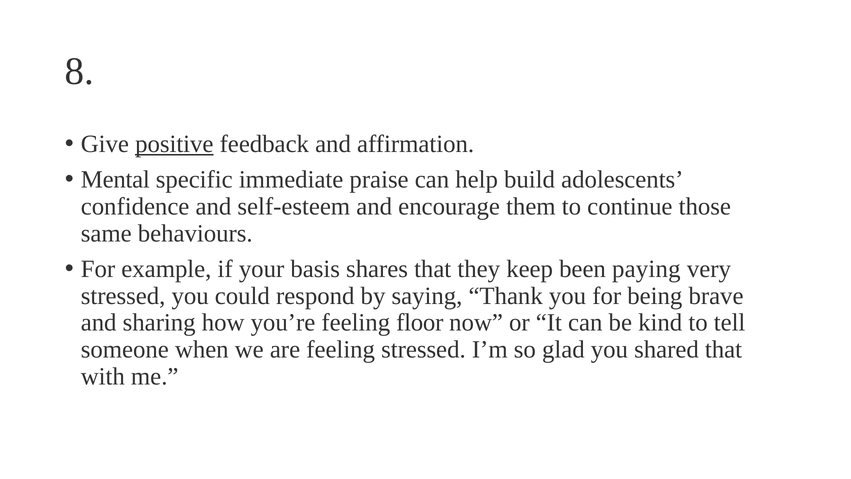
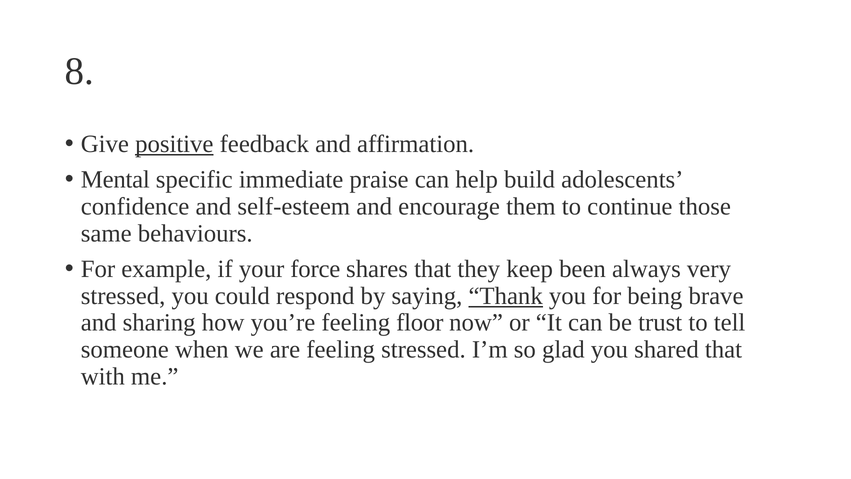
basis: basis -> force (315, 269)
paying: paying -> always (646, 269)
Thank underline: none -> present (506, 296)
kind: kind -> trust (660, 322)
